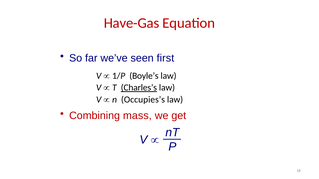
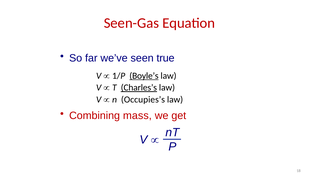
Have-Gas: Have-Gas -> Seen-Gas (131, 23)
first: first -> true (166, 58)
Boyle’s underline: none -> present (144, 76)
